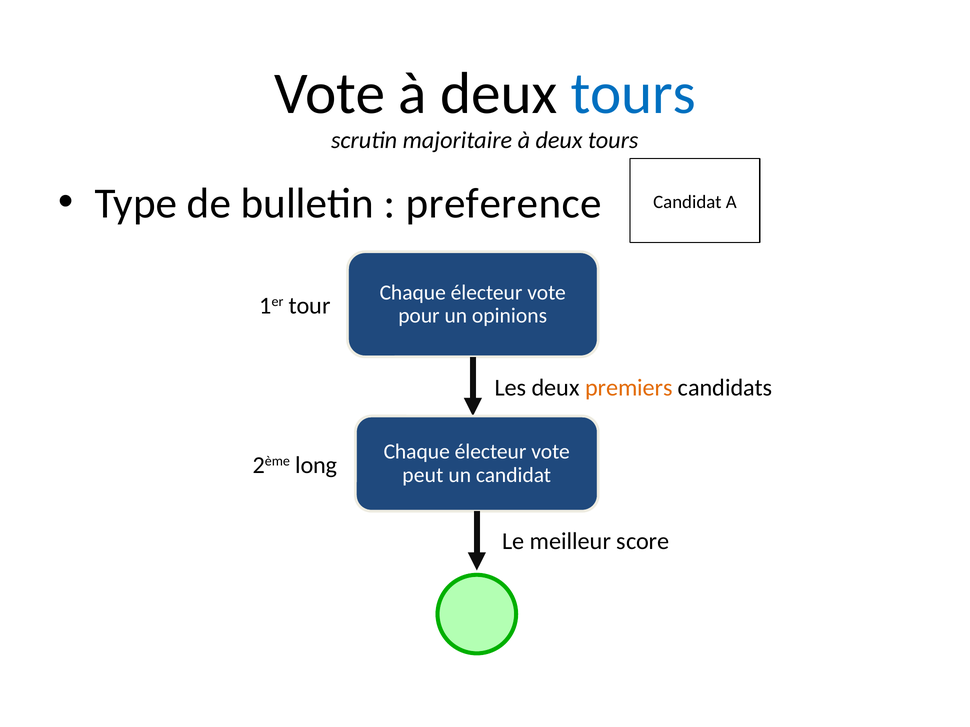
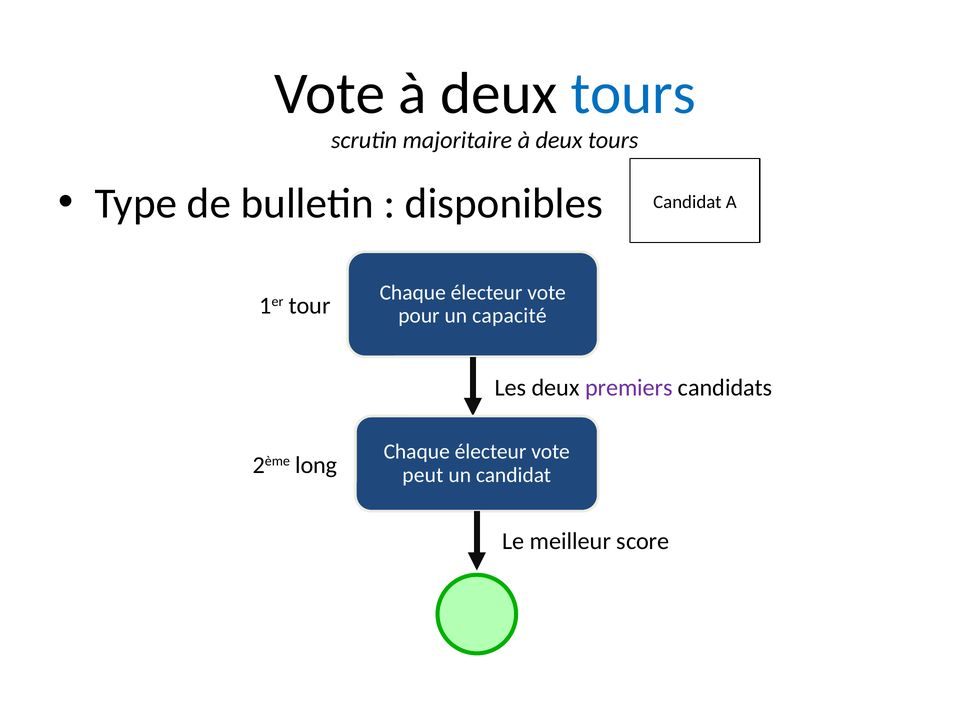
preference: preference -> disponibles (504, 204)
opinions: opinions -> capacité (509, 316)
premiers colour: orange -> purple (629, 388)
